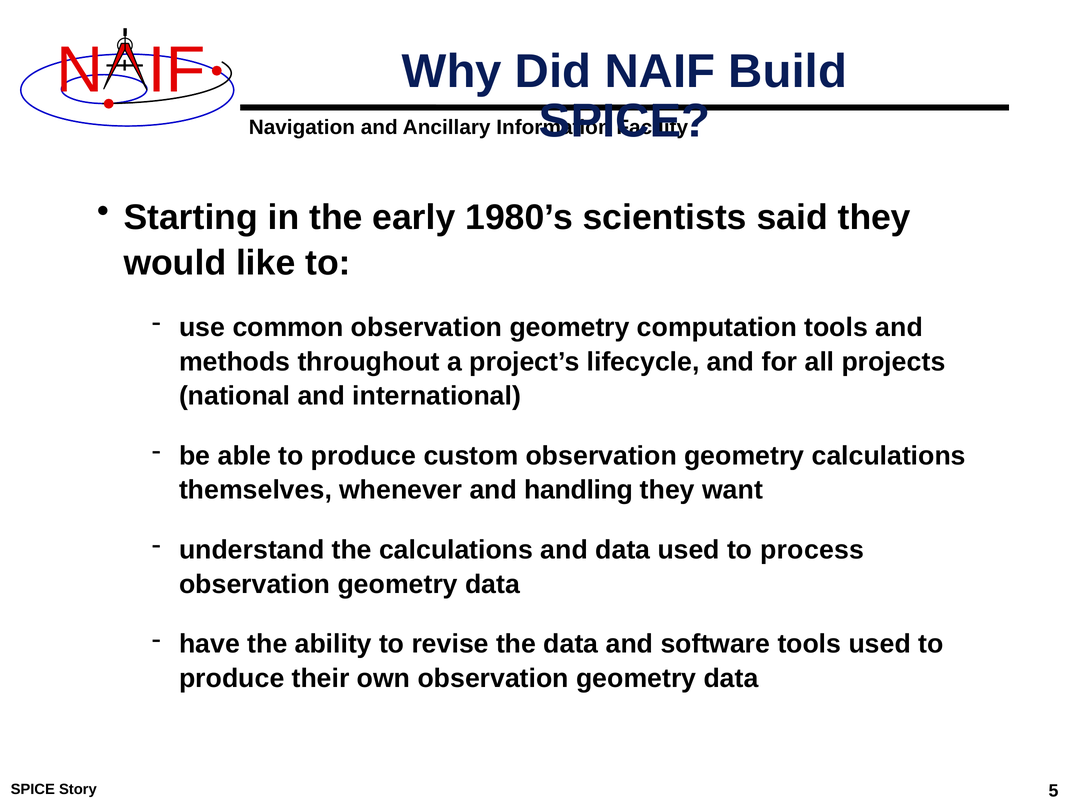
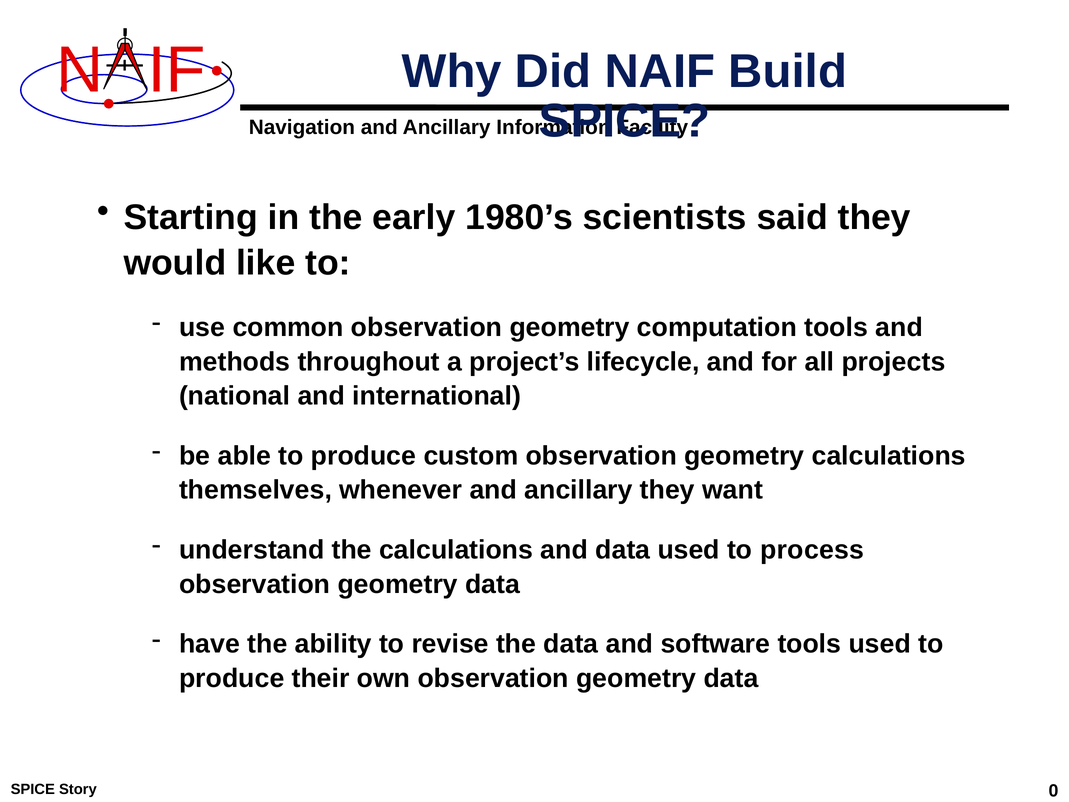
whenever and handling: handling -> ancillary (578, 490)
5: 5 -> 0 (1054, 791)
